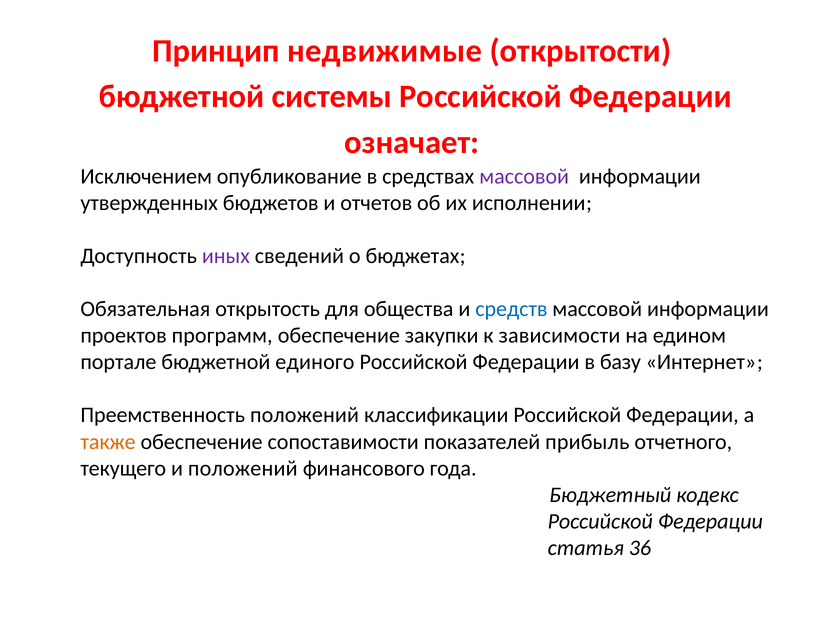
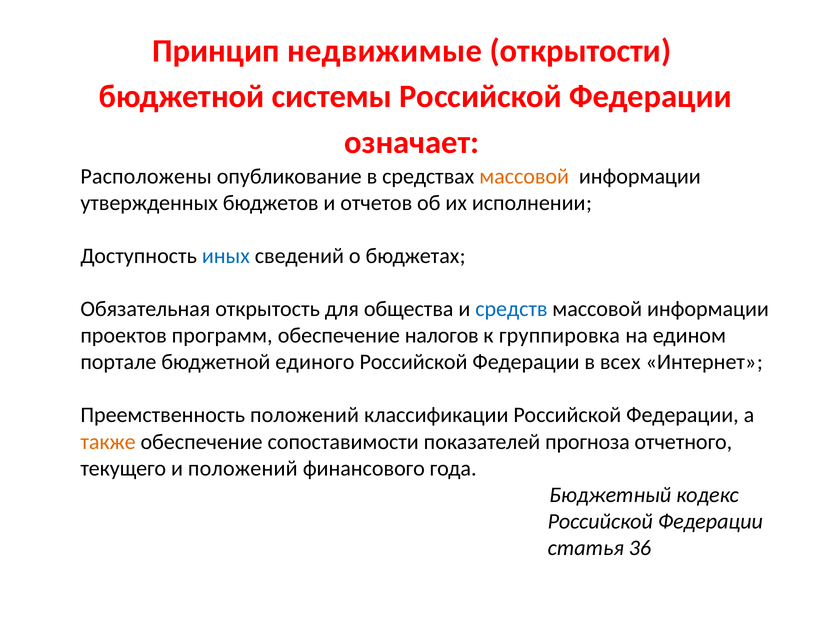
Исключением: Исключением -> Расположены (146, 176)
массовой colour: purple -> orange (524, 176)
иных colour: purple -> blue (226, 256)
закупки: закупки -> налогов (442, 335)
зависимости: зависимости -> группировка (559, 335)
базу: базу -> всех (620, 362)
прибыль: прибыль -> прогноза (587, 441)
